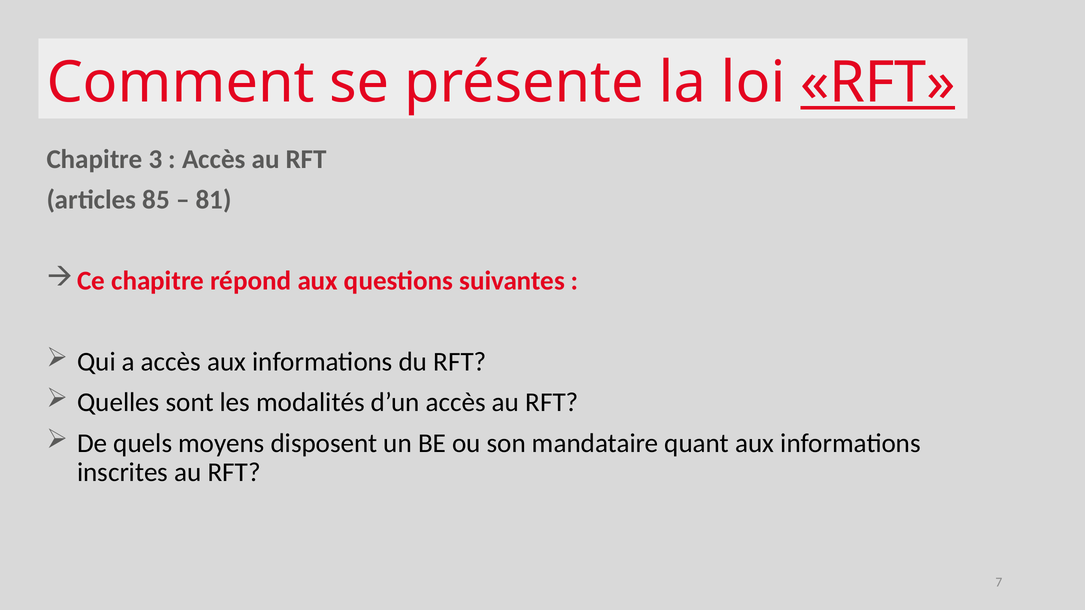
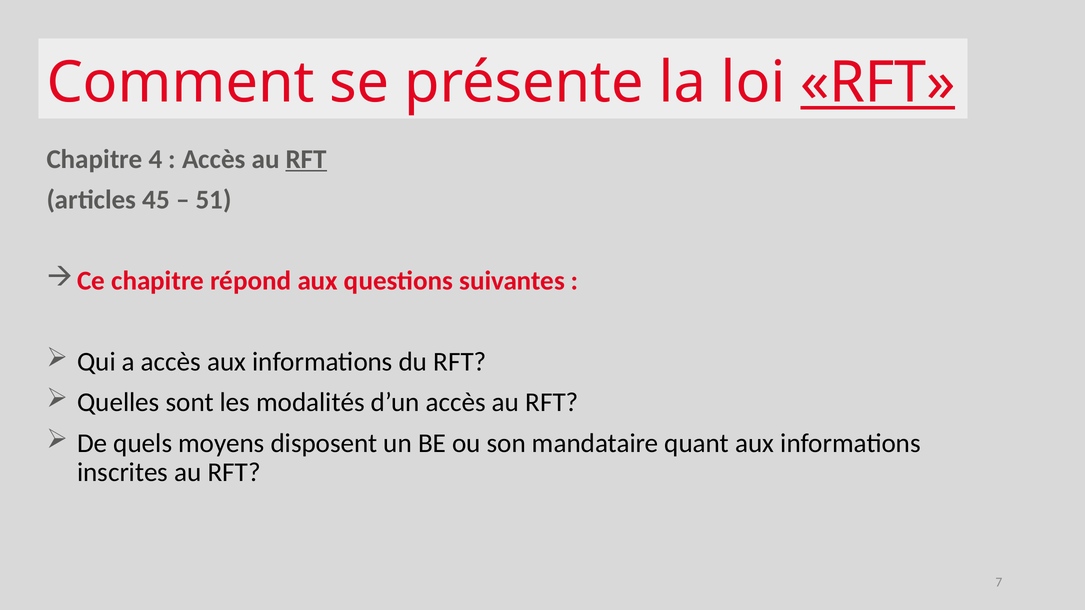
3: 3 -> 4 (155, 159)
RFT underline: none -> present (306, 159)
85: 85 -> 45 (156, 200)
81: 81 -> 51 (214, 200)
